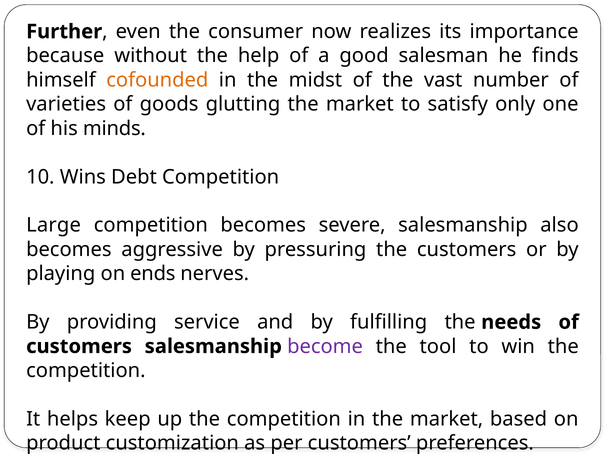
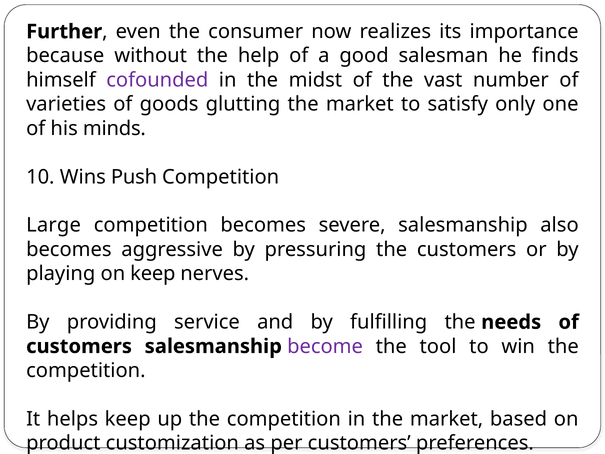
cofounded colour: orange -> purple (157, 80)
Debt: Debt -> Push (134, 177)
on ends: ends -> keep (153, 274)
